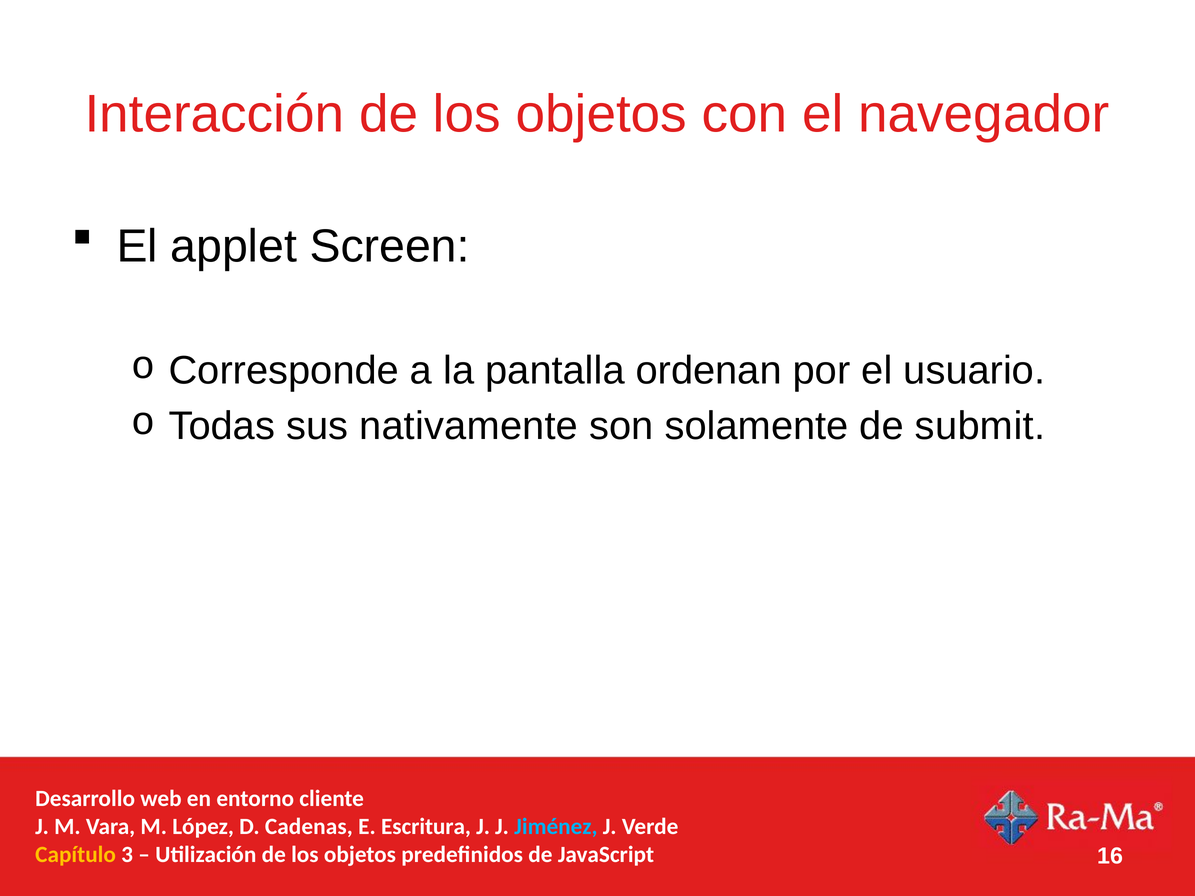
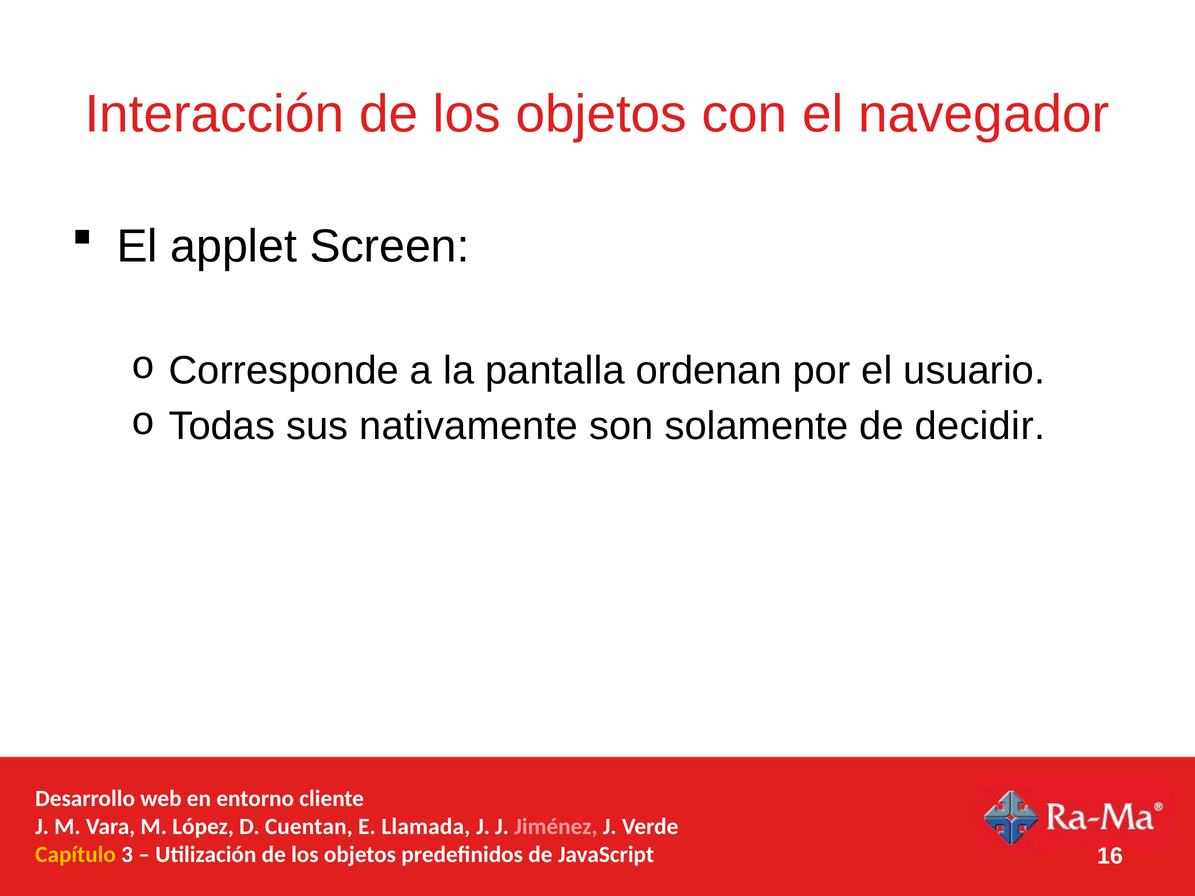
submit: submit -> decidir (980, 426)
Cadenas: Cadenas -> Cuentan (309, 827)
Escritura: Escritura -> Llamada (426, 827)
Jiménez colour: light blue -> pink (556, 827)
